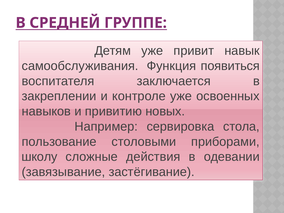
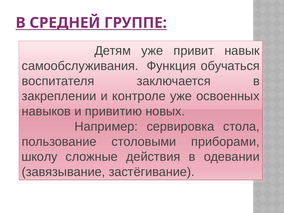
появиться: появиться -> обучаться (230, 66)
